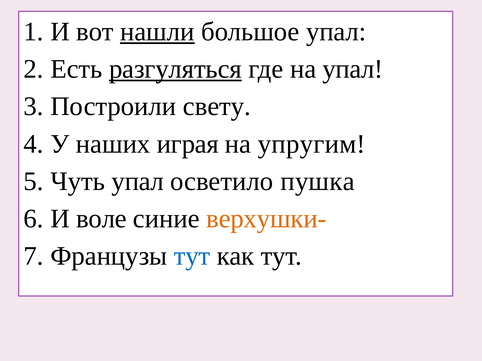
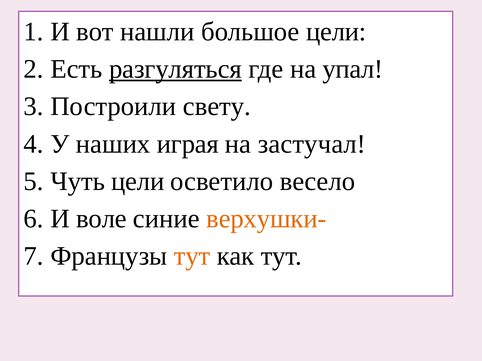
нашли underline: present -> none (157, 32)
большое упал: упал -> цели (336, 32)
упругим: упругим -> застучал (312, 144)
Чуть упал: упал -> цели (138, 182)
пушка: пушка -> весело (318, 182)
тут colour: blue -> orange (192, 257)
